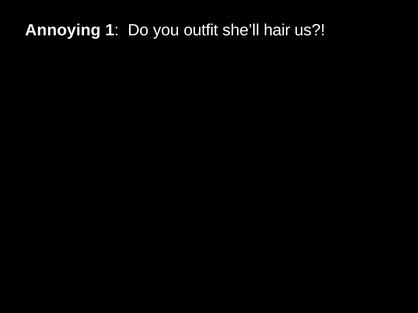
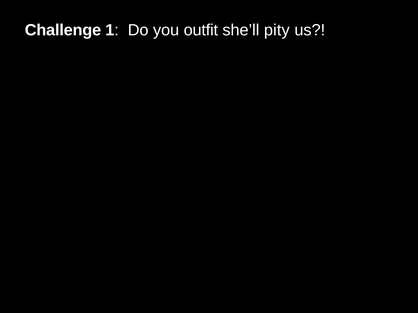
Annoying: Annoying -> Challenge (63, 30)
hair: hair -> pity (277, 30)
